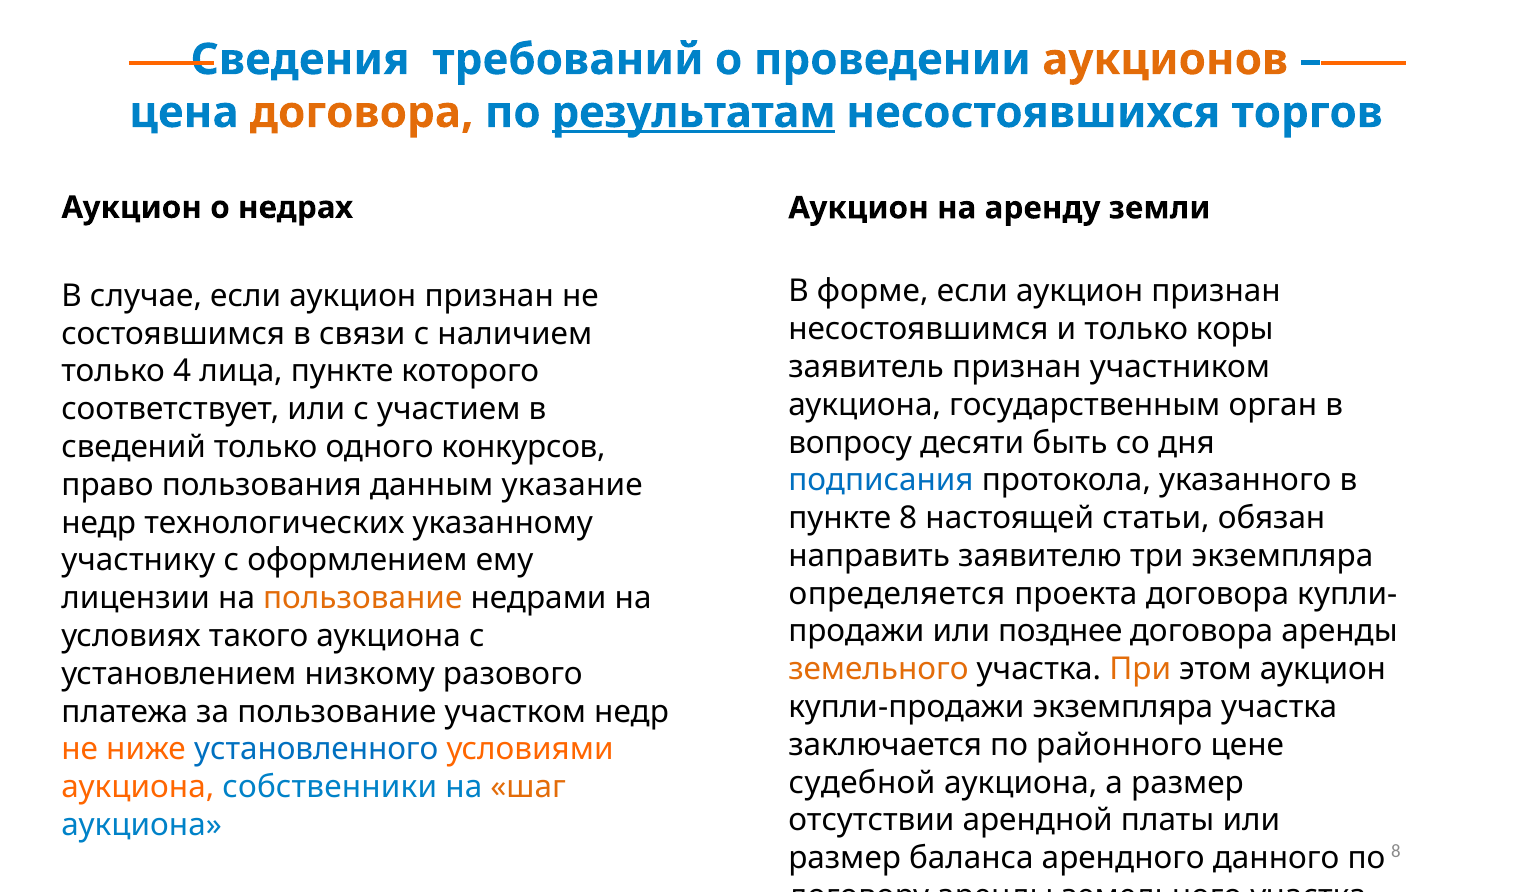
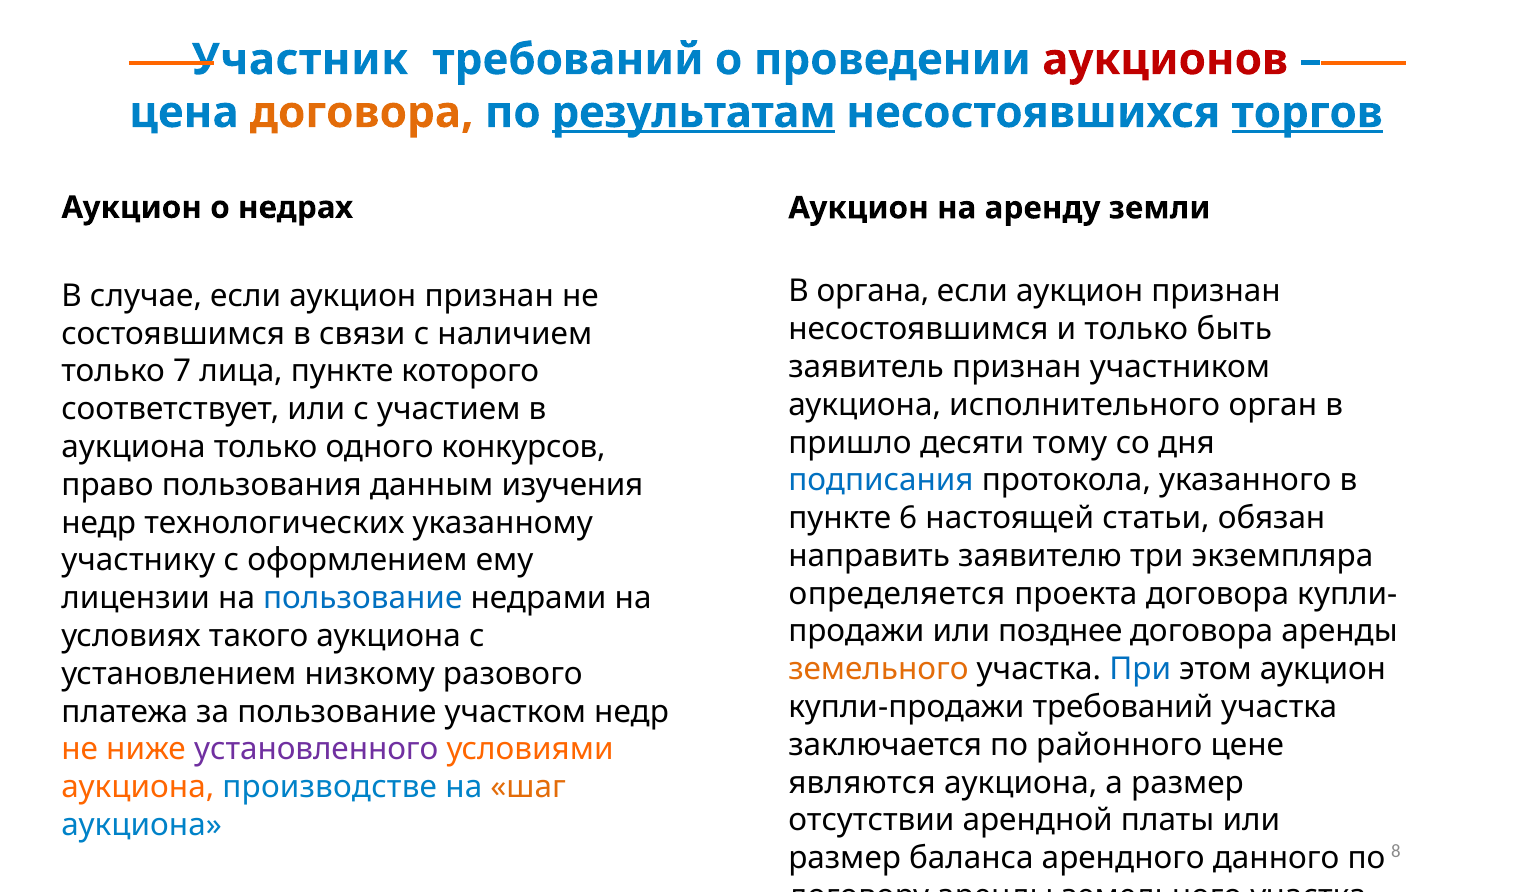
Сведения: Сведения -> Участник (300, 60)
аукционов colour: orange -> red (1165, 60)
торгов underline: none -> present (1307, 113)
форме: форме -> органа (873, 291)
коры: коры -> быть (1234, 329)
4: 4 -> 7 (182, 371)
государственным: государственным -> исполнительного (1085, 405)
вопросу: вопросу -> пришло (850, 442)
быть: быть -> тому (1070, 442)
сведений: сведений -> аукциона (134, 447)
указание: указание -> изучения (572, 485)
пункте 8: 8 -> 6 (908, 518)
пользование colour: orange -> blue (363, 598)
При colour: orange -> blue (1140, 669)
купли-продажи экземпляра: экземпляра -> требований (1123, 707)
установленного colour: blue -> purple (316, 749)
судебной: судебной -> являются (862, 782)
собственники: собственники -> производстве (330, 787)
